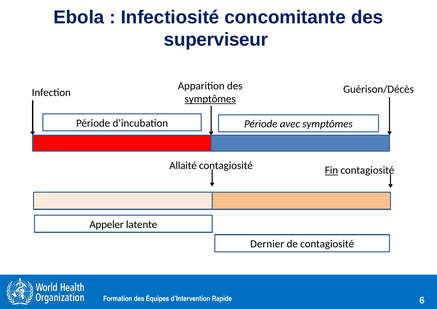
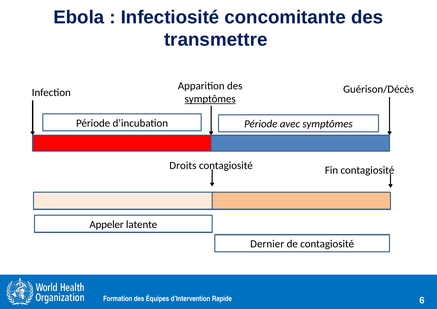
superviseur: superviseur -> transmettre (216, 40)
Allaité: Allaité -> Droits (183, 166)
Fin underline: present -> none (332, 170)
